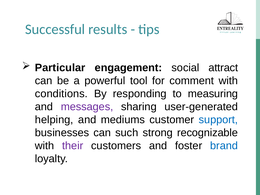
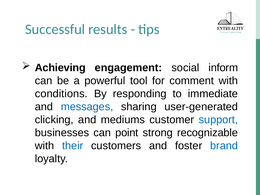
Particular: Particular -> Achieving (60, 68)
attract: attract -> inform (223, 68)
measuring: measuring -> immediate (213, 94)
messages colour: purple -> blue (87, 107)
helping: helping -> clicking (54, 120)
such: such -> point (127, 133)
their colour: purple -> blue (73, 146)
